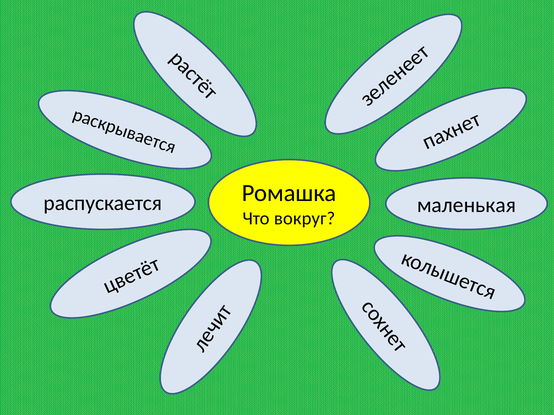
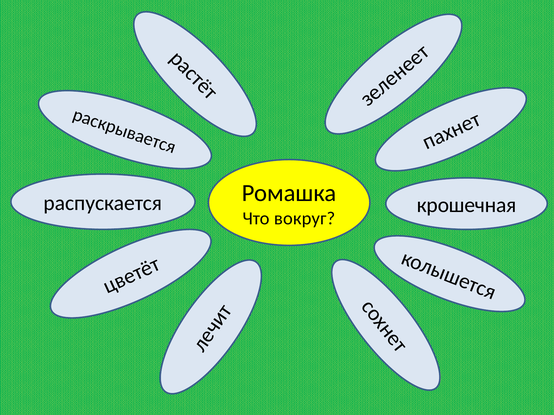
маленькая: маленькая -> крошечная (467, 205)
